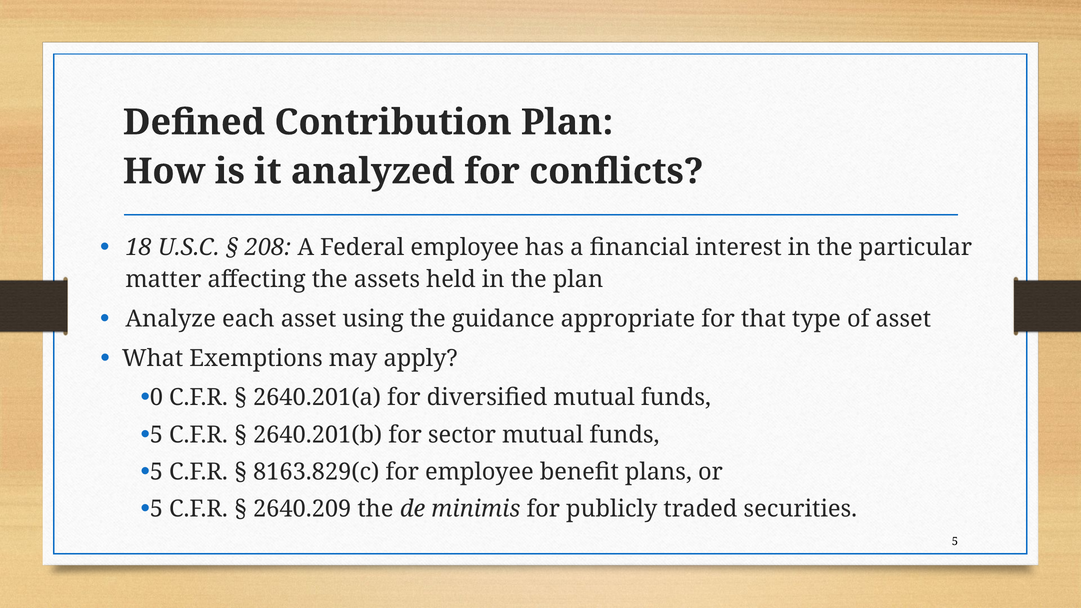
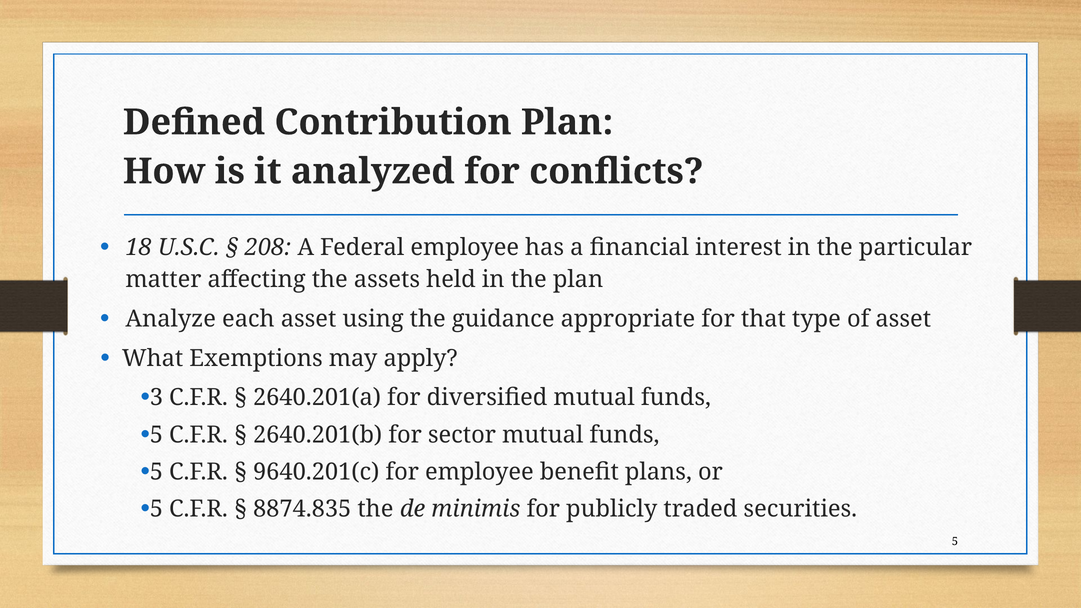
0: 0 -> 3 (156, 398)
8163.829(c: 8163.829(c -> 9640.201(c (316, 472)
2640.209: 2640.209 -> 8874.835 (302, 509)
